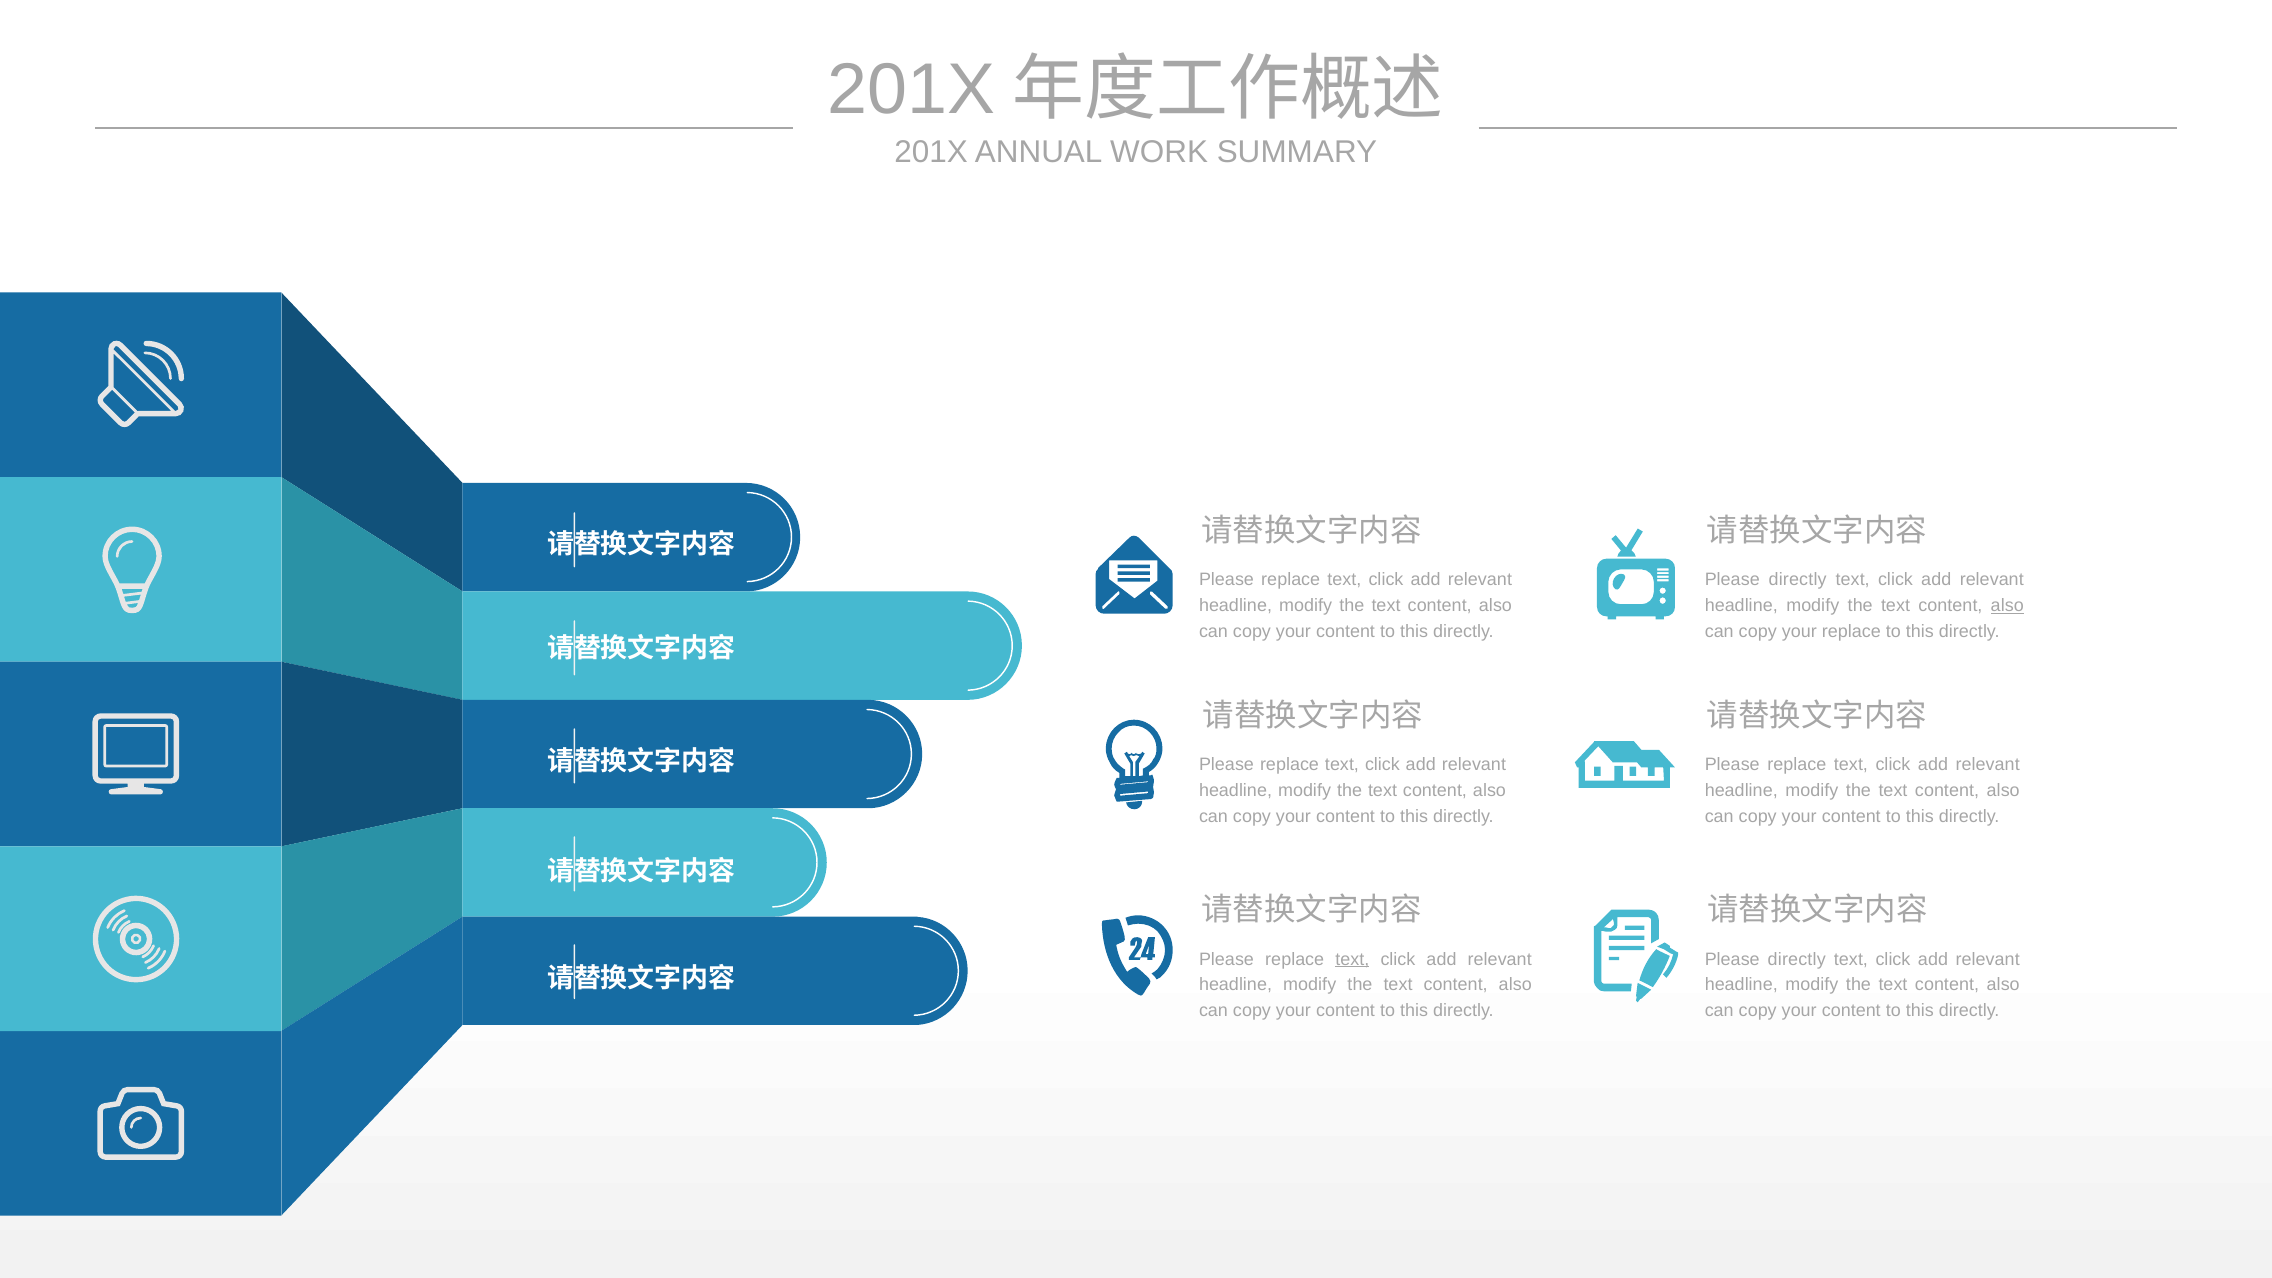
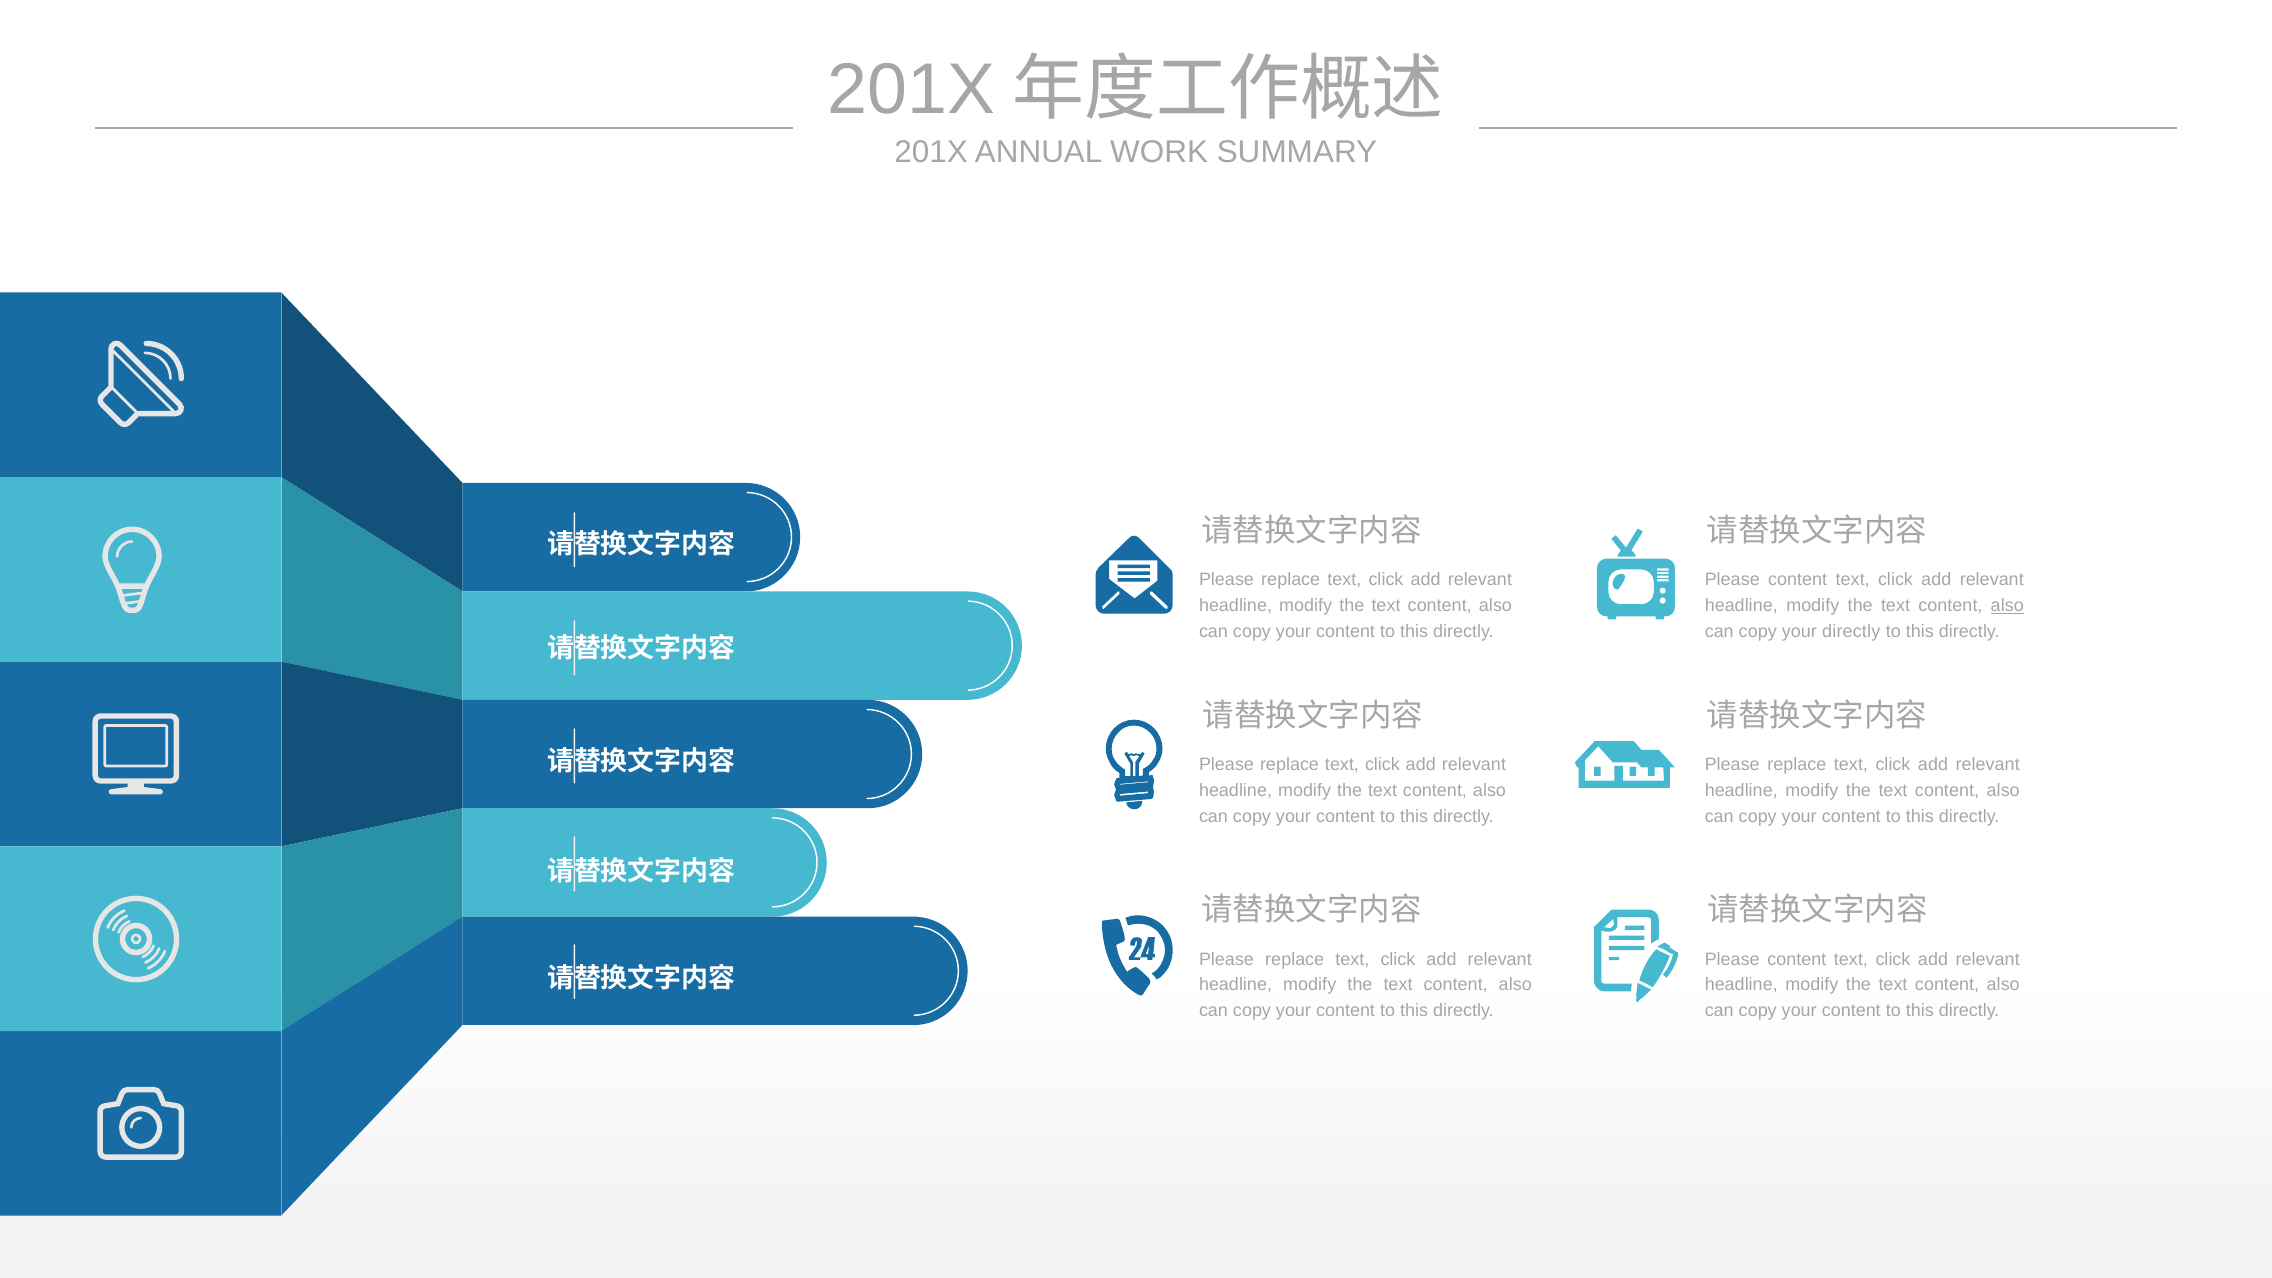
directly: directly -> content (1798, 580)
your replace: replace -> directly (1851, 631)
text underline: present -> none (1352, 959)
directly: directly -> content (1797, 959)
